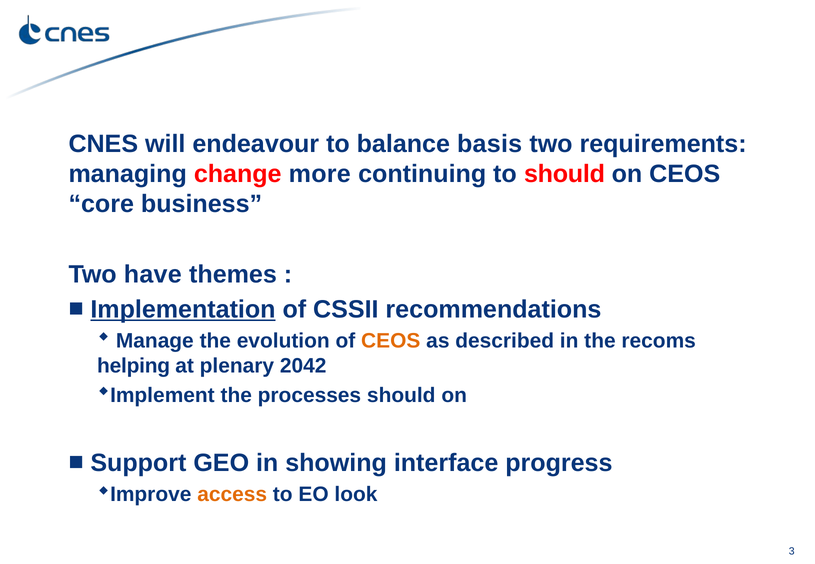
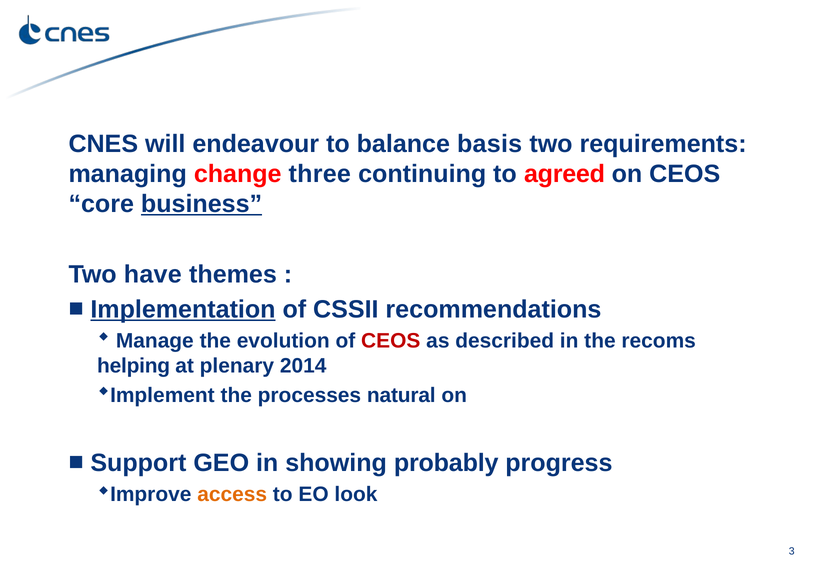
more: more -> three (320, 174)
to should: should -> agreed (564, 174)
business underline: none -> present (202, 204)
CEOS colour: orange -> red (391, 341)
2042: 2042 -> 2014 (303, 366)
processes should: should -> natural (401, 395)
interface: interface -> probably (446, 463)
